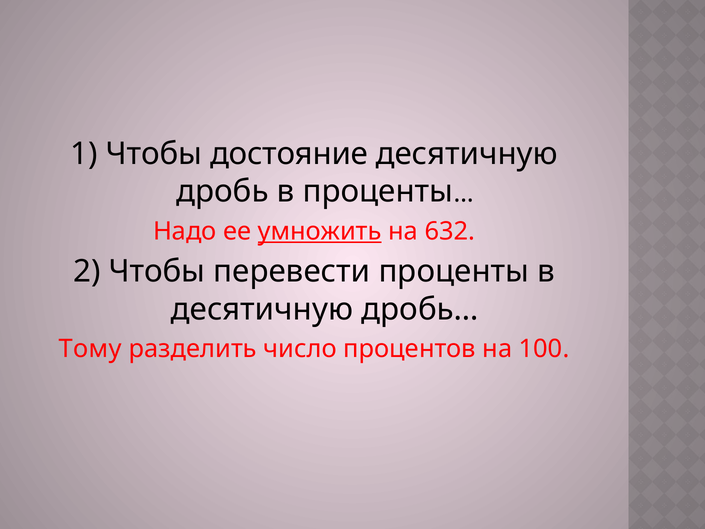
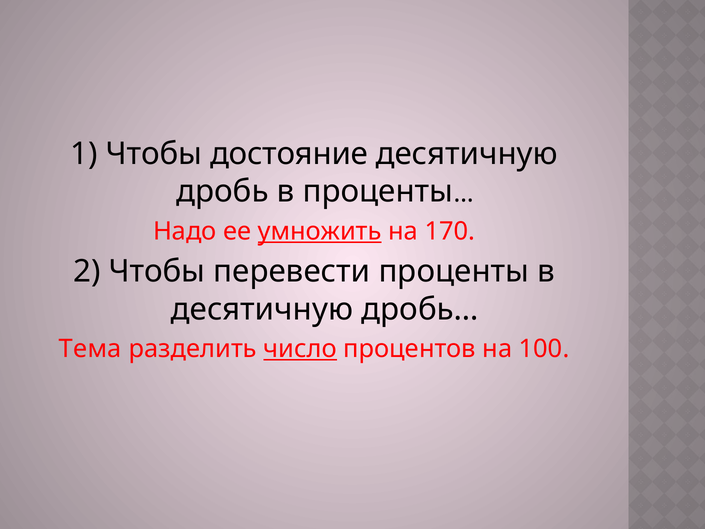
632: 632 -> 170 (450, 231)
Тому: Тому -> Тема (90, 349)
число underline: none -> present (300, 349)
